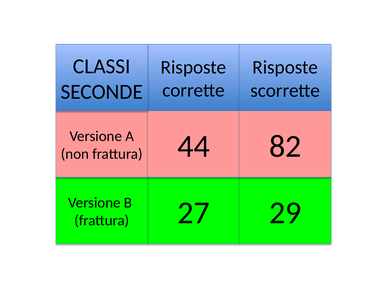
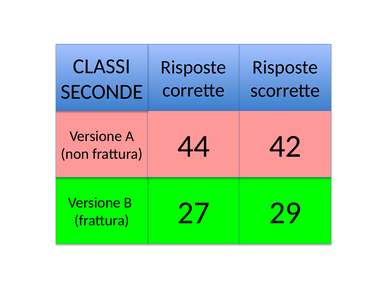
82: 82 -> 42 (285, 146)
